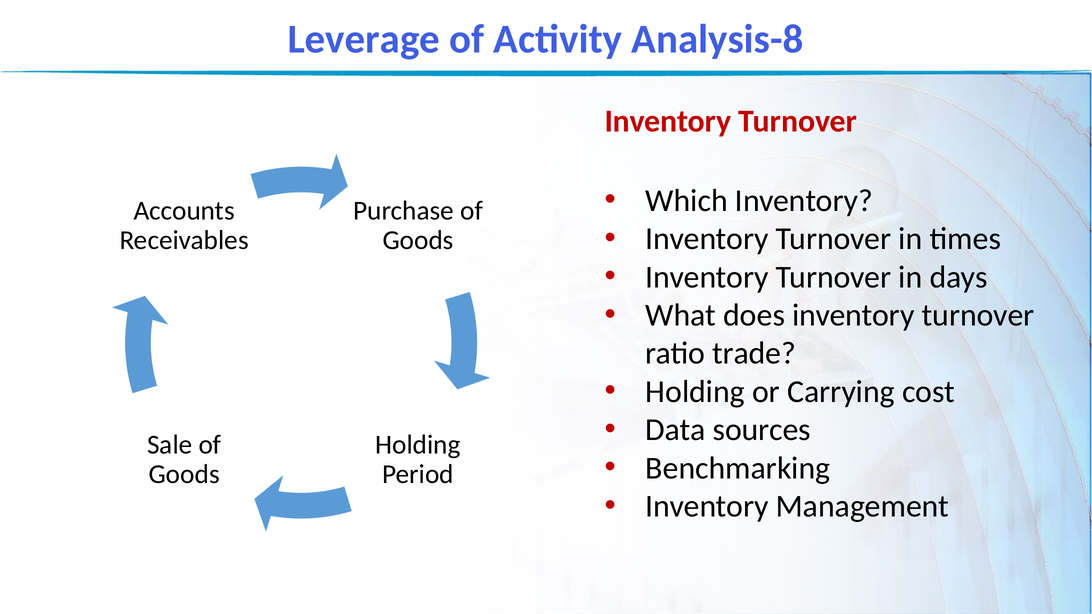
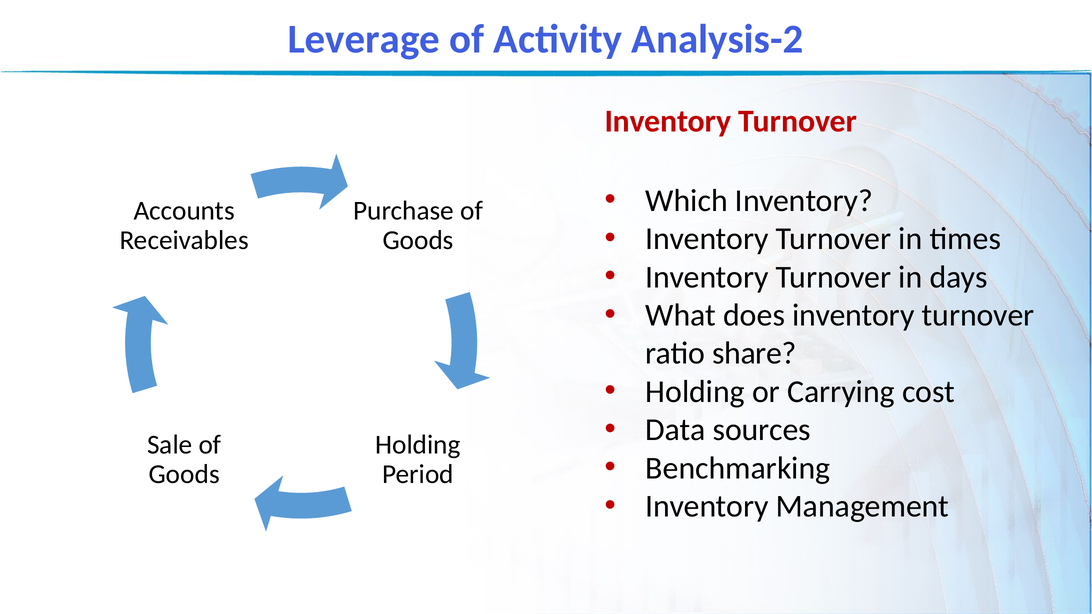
Analysis-8: Analysis-8 -> Analysis-2 (717, 39)
trade: trade -> share (754, 354)
